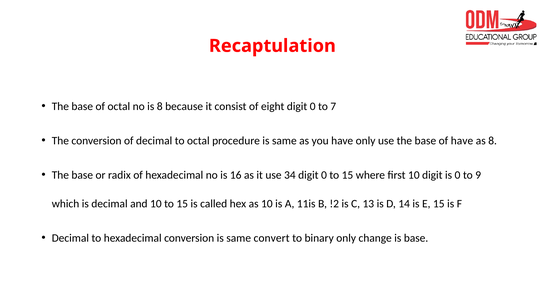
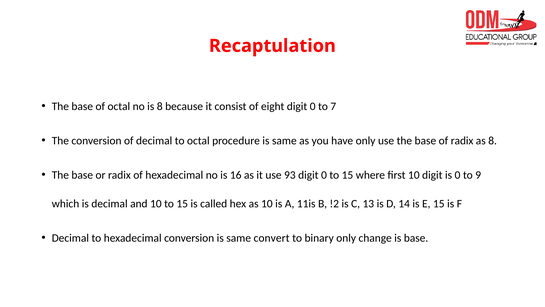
of have: have -> radix (462, 141)
34: 34 -> 93 (290, 175)
